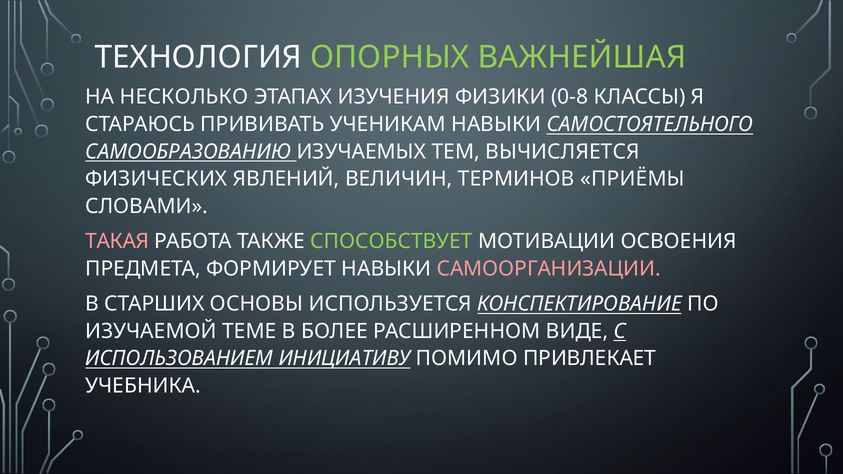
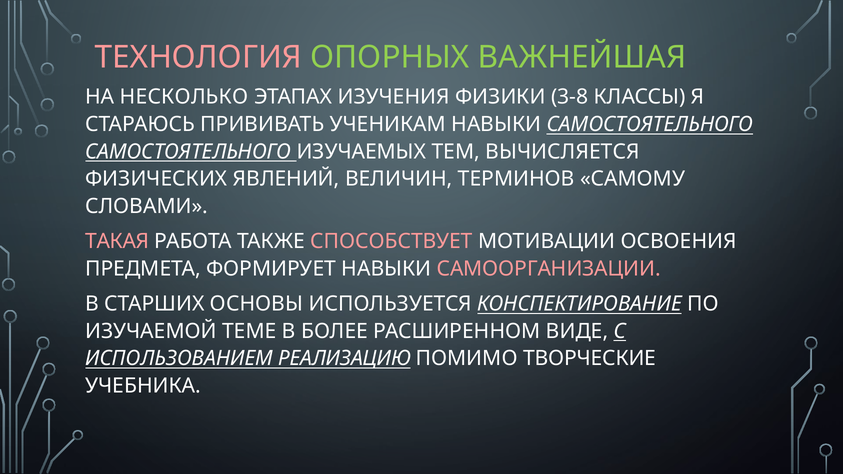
ТЕХНОЛОГИЯ colour: white -> pink (198, 57)
0-8: 0-8 -> 3-8 (570, 97)
САМООБРАЗОВАНИЮ: САМООБРАЗОВАНИЮ -> САМОСТОЯТЕЛЬНОГО (188, 152)
ПРИЁМЫ: ПРИЁМЫ -> САМОМУ (633, 179)
СПОСОБСТВУЕТ colour: light green -> pink (392, 241)
ИНИЦИАТИВУ: ИНИЦИАТИВУ -> РЕАЛИЗАЦИЮ (345, 359)
ПРИВЛЕКАЕТ: ПРИВЛЕКАЕТ -> ТВОРЧЕСКИЕ (590, 359)
